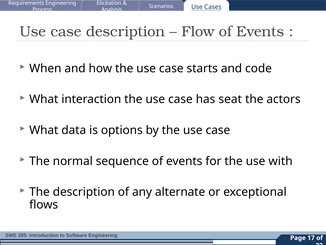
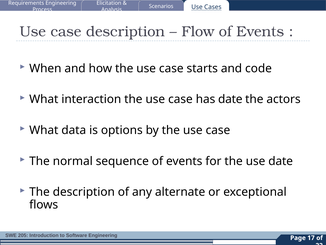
has seat: seat -> date (230, 99)
use with: with -> date (281, 161)
